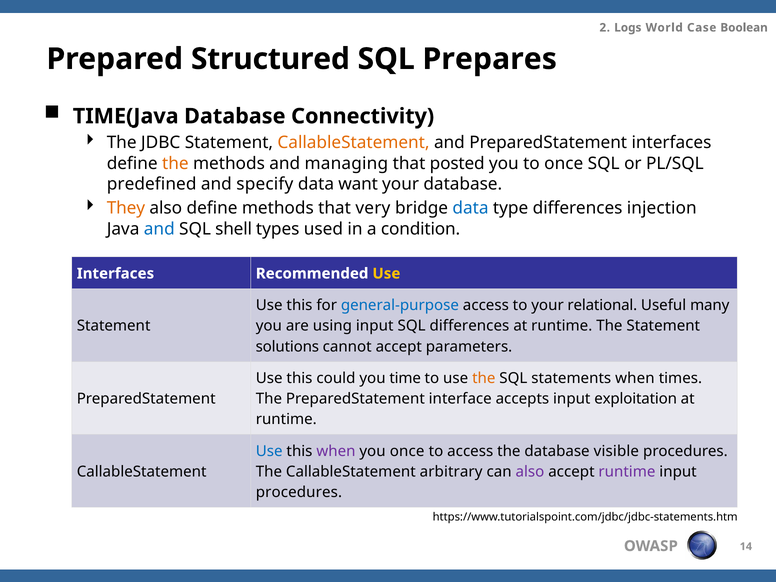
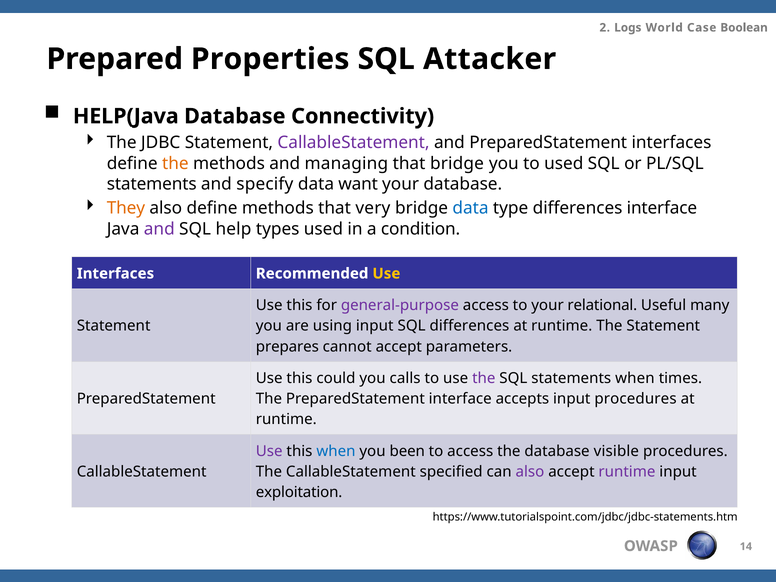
Structured: Structured -> Properties (270, 59)
Prepares: Prepares -> Attacker (490, 59)
TIME(Java: TIME(Java -> HELP(Java (126, 116)
CallableStatement colour: orange -> purple (354, 143)
that posted: posted -> bridge (457, 163)
to once: once -> used (564, 163)
predefined: predefined -> statements (152, 184)
differences injection: injection -> interface (662, 208)
and colour: blue -> purple (159, 229)
shell: shell -> help (233, 229)
general-purpose colour: blue -> purple (400, 305)
solutions: solutions -> prepares (287, 347)
time: time -> calls (405, 378)
the colour: orange -> purple (484, 378)
input exploitation: exploitation -> procedures (636, 399)
Use colour: blue -> purple (269, 451)
when colour: purple -> blue (336, 451)
you once: once -> been (407, 451)
arbitrary: arbitrary -> specified (451, 472)
procedures: procedures -> exploitation (299, 492)
